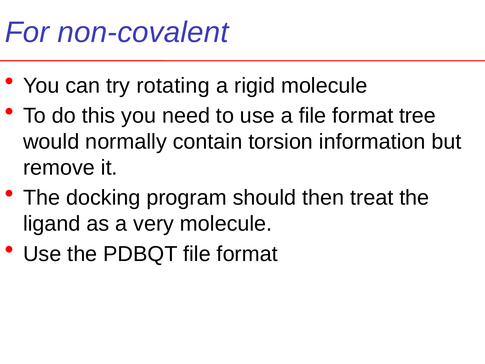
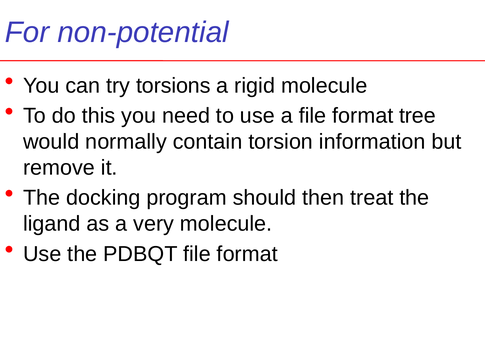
non-covalent: non-covalent -> non-potential (143, 32)
rotating: rotating -> torsions (173, 86)
